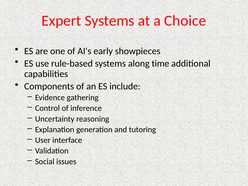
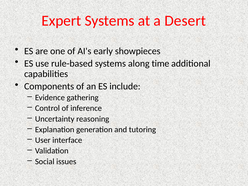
Choice: Choice -> Desert (185, 21)
